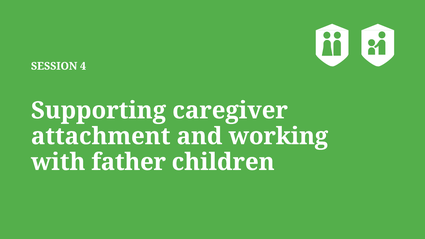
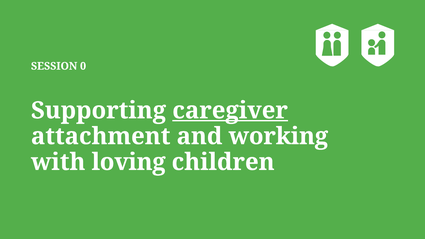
4: 4 -> 0 (83, 66)
caregiver underline: none -> present (230, 111)
father: father -> loving (129, 162)
